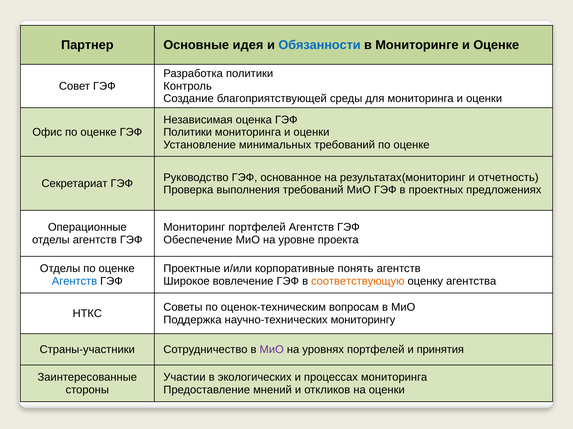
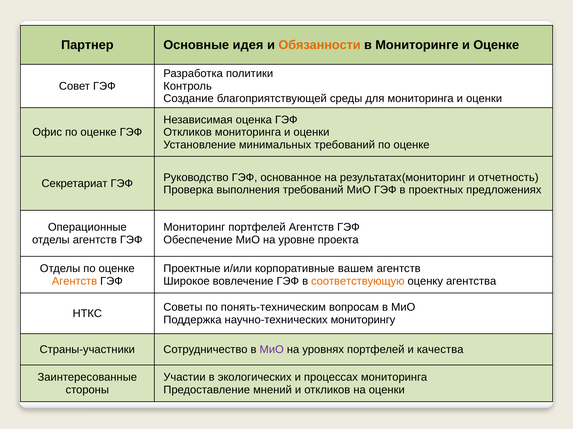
Обязанности colour: blue -> orange (320, 45)
Политики: Политики -> Откликов (188, 132)
понять: понять -> вашем (356, 269)
Агентств colour: blue -> orange (75, 282)
оценок-техническим: оценок-техническим -> понять-техническим (273, 308)
принятия: принятия -> качества (440, 350)
